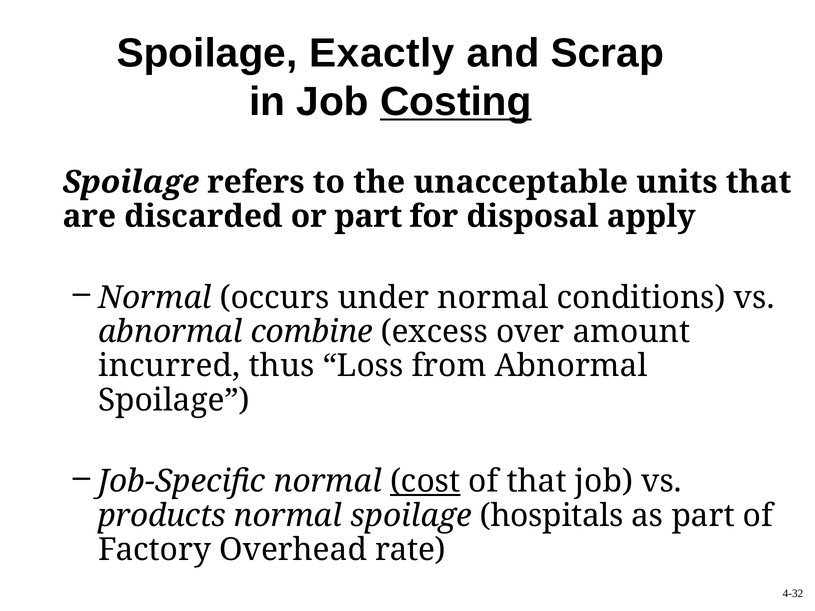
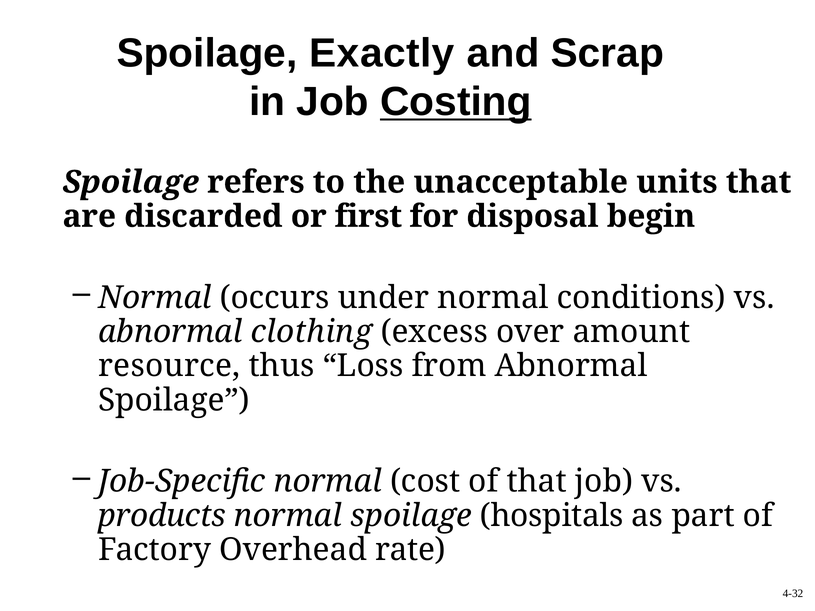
or part: part -> first (368, 216)
apply: apply -> begin (651, 216)
combine: combine -> clothing (311, 332)
incurred: incurred -> resource (169, 366)
cost underline: present -> none (425, 482)
